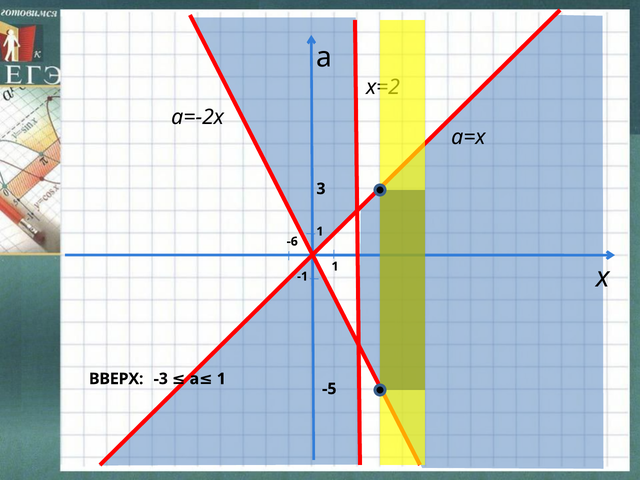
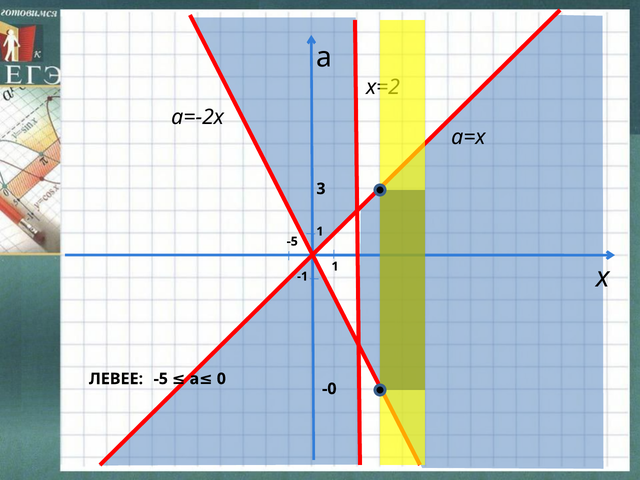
-6: -6 -> -5 (292, 241)
ВВЕРХ: ВВЕРХ -> ЛЕВЕЕ (116, 379)
-3: -3 -> -5 (161, 379)
а 1: 1 -> 0 (221, 379)
-5: -5 -> -0 (329, 389)
